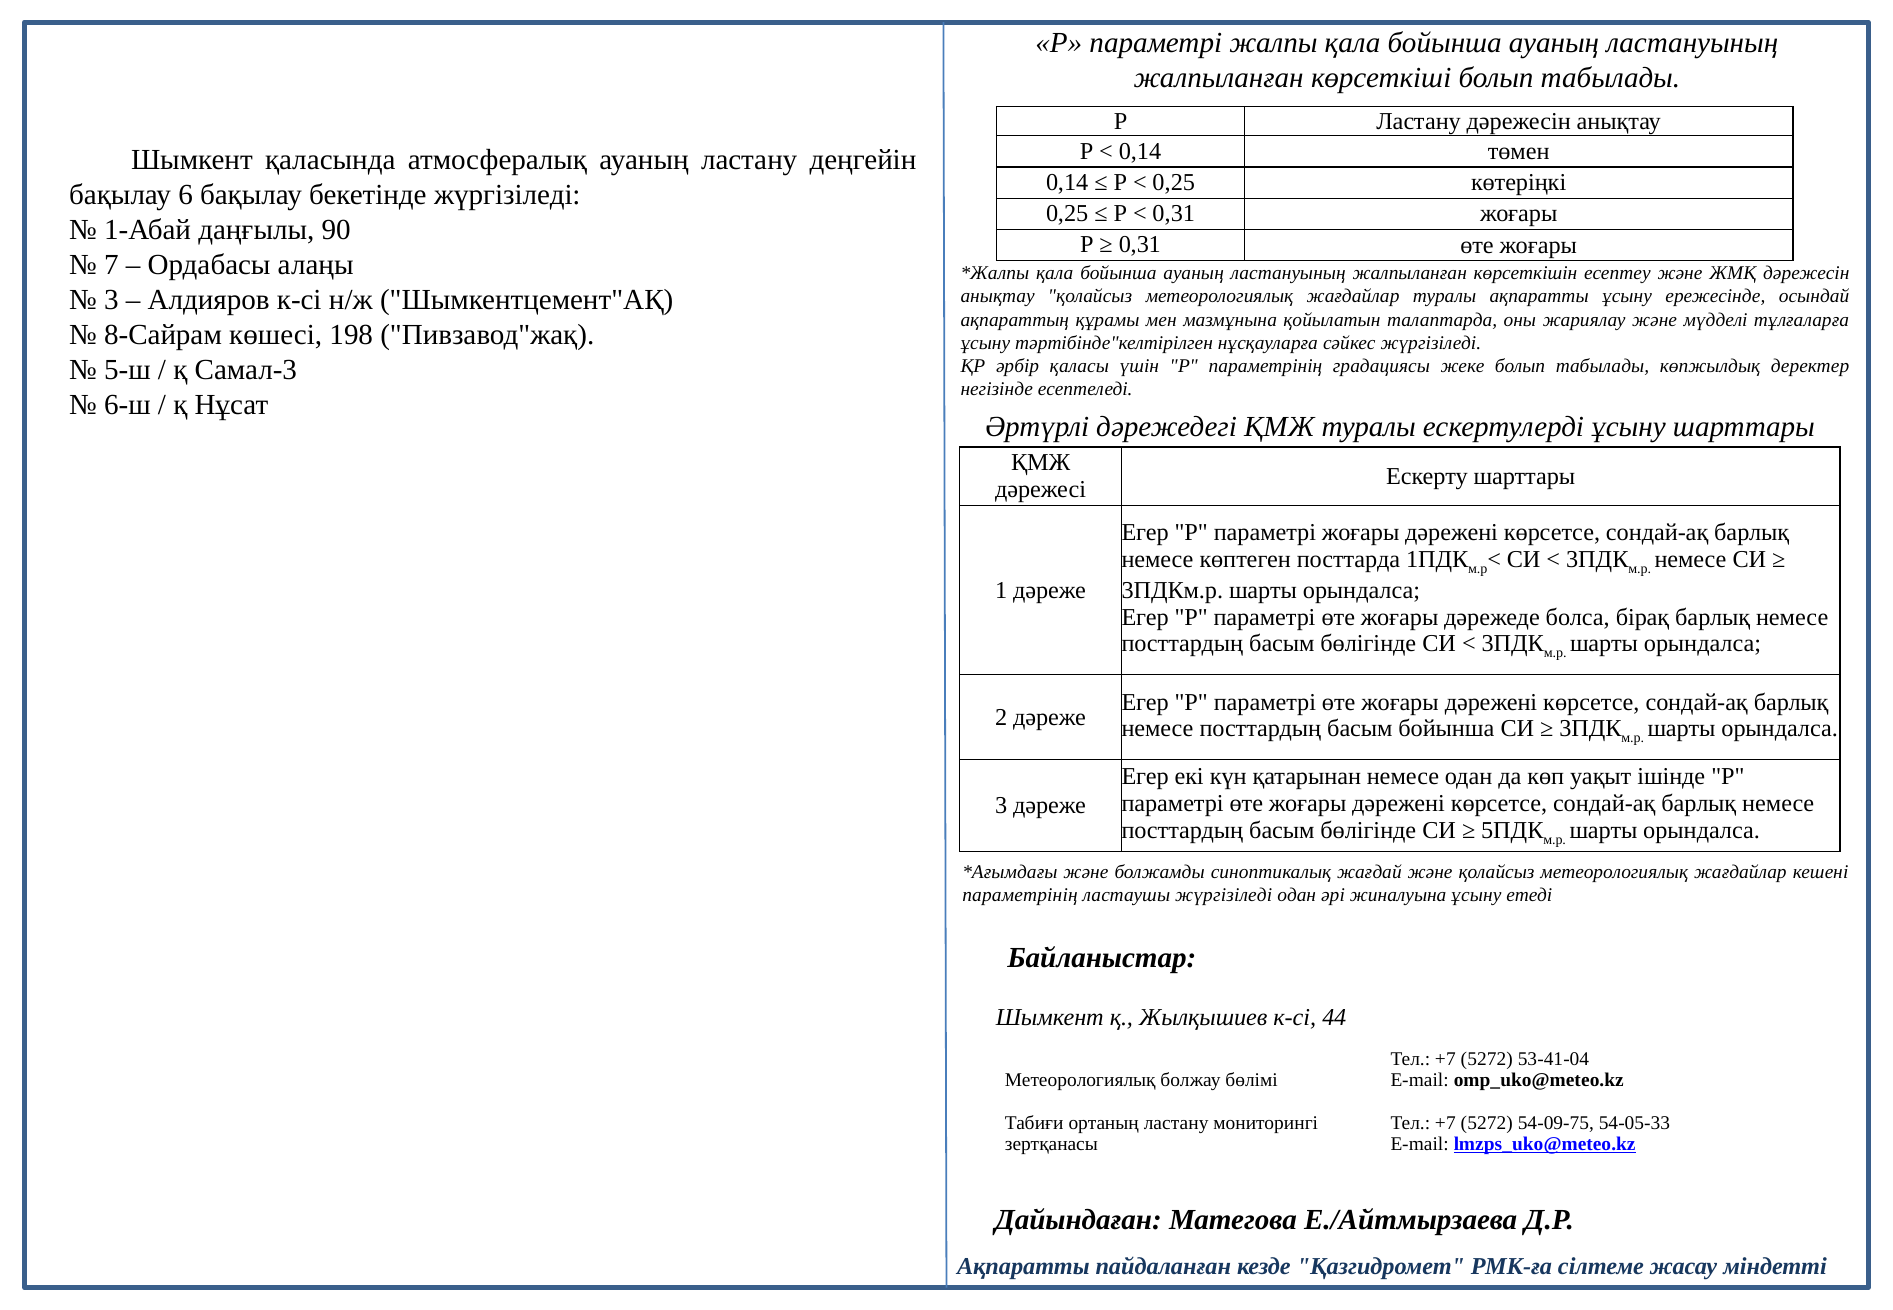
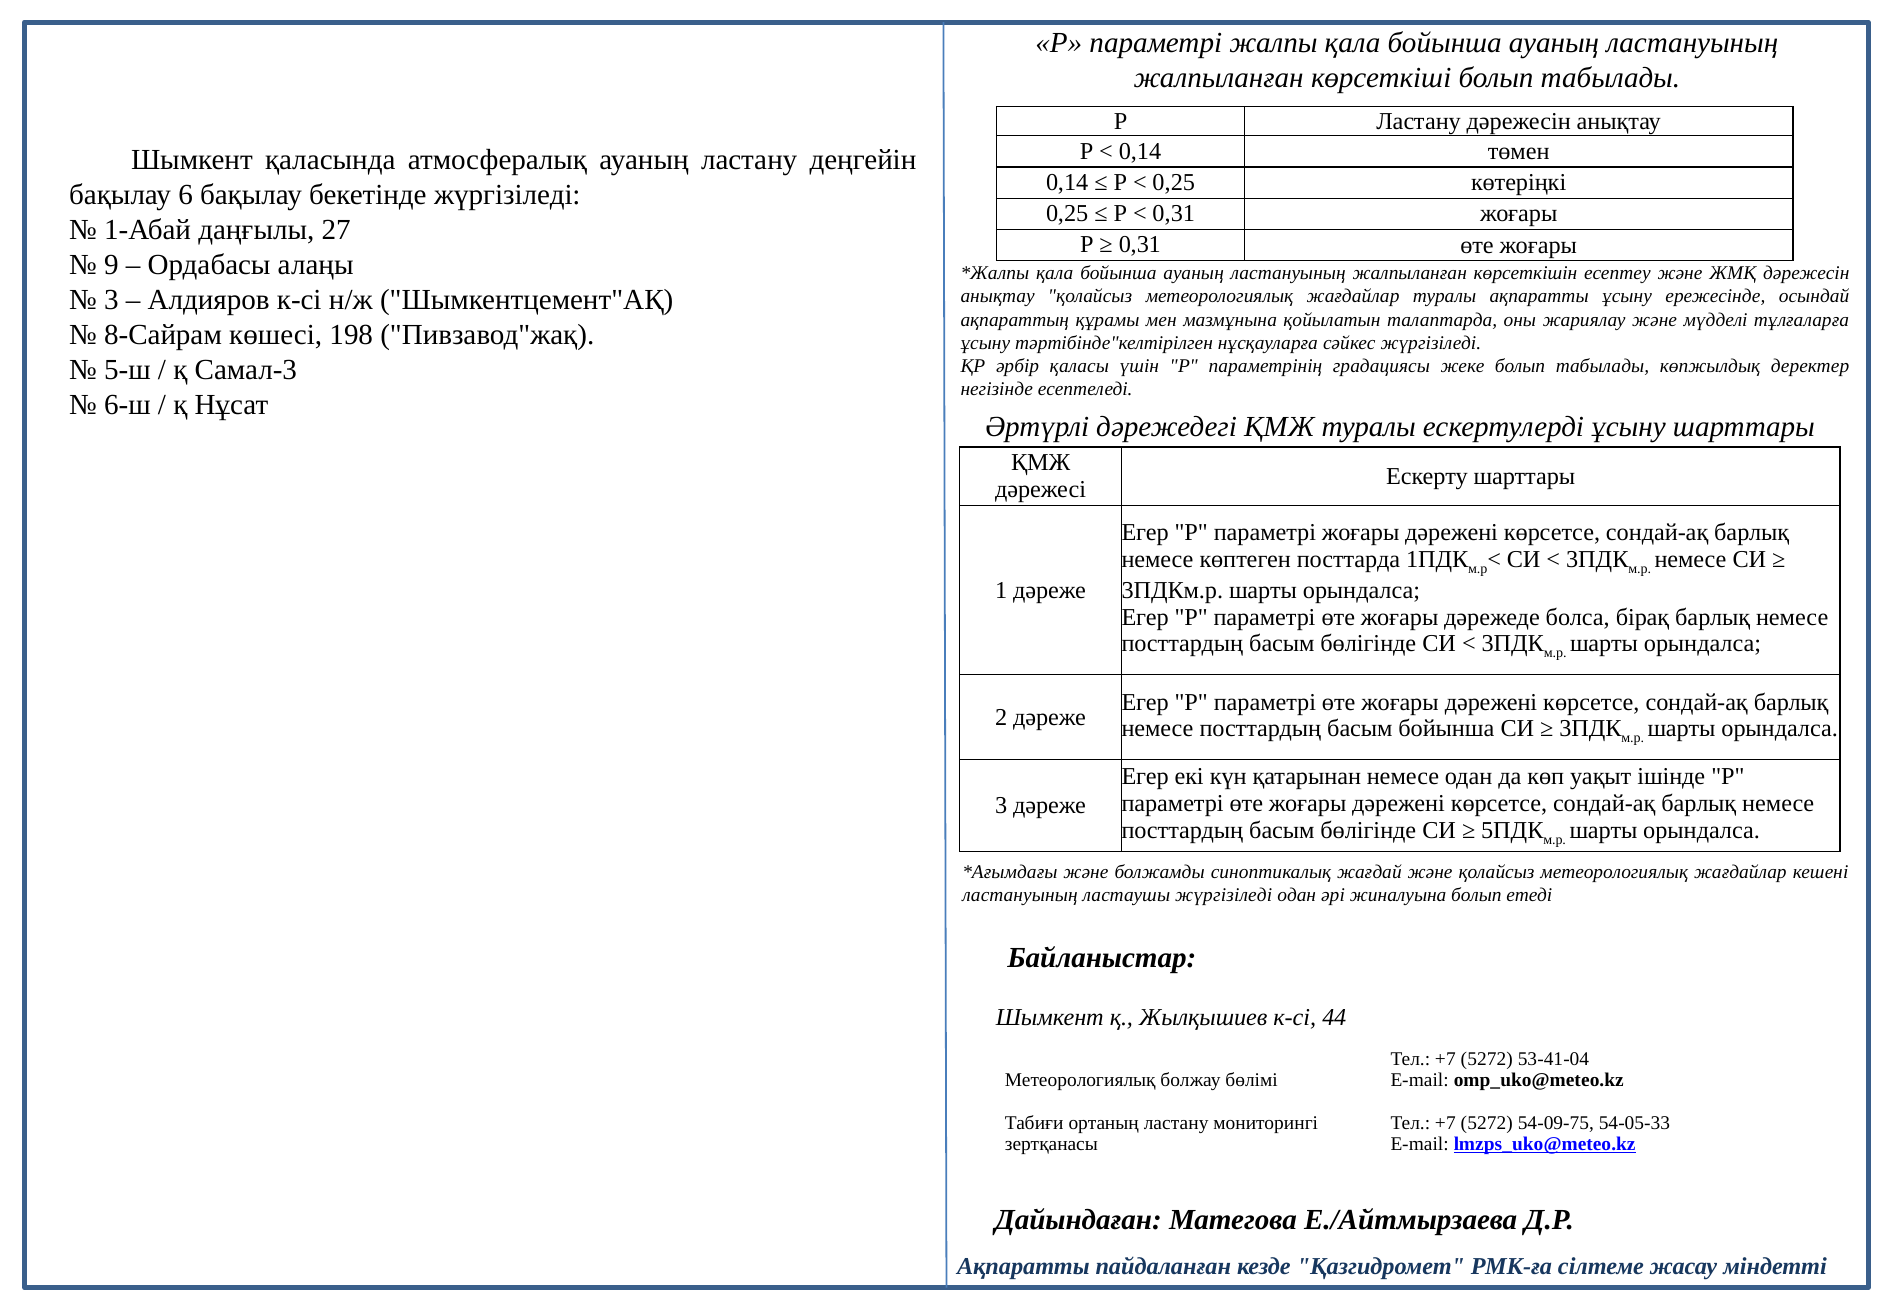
90: 90 -> 27 (336, 230)
7: 7 -> 9 (111, 265)
параметрінің: параметрінің -> ластануының (1020, 895)
жиналуына ұсыну: ұсыну -> болып (1476, 895)
